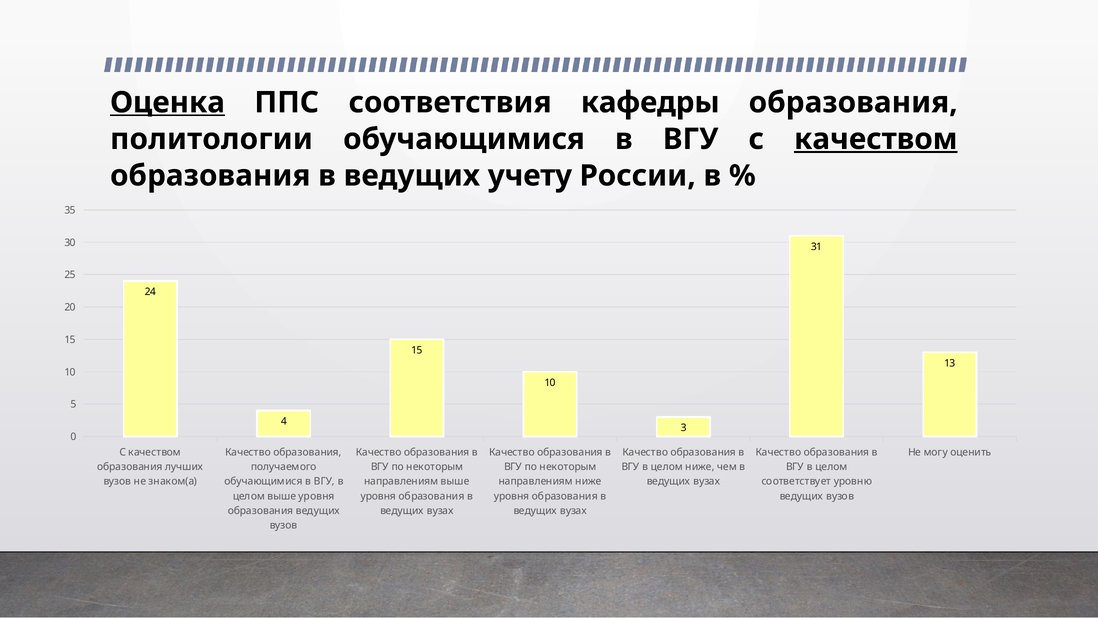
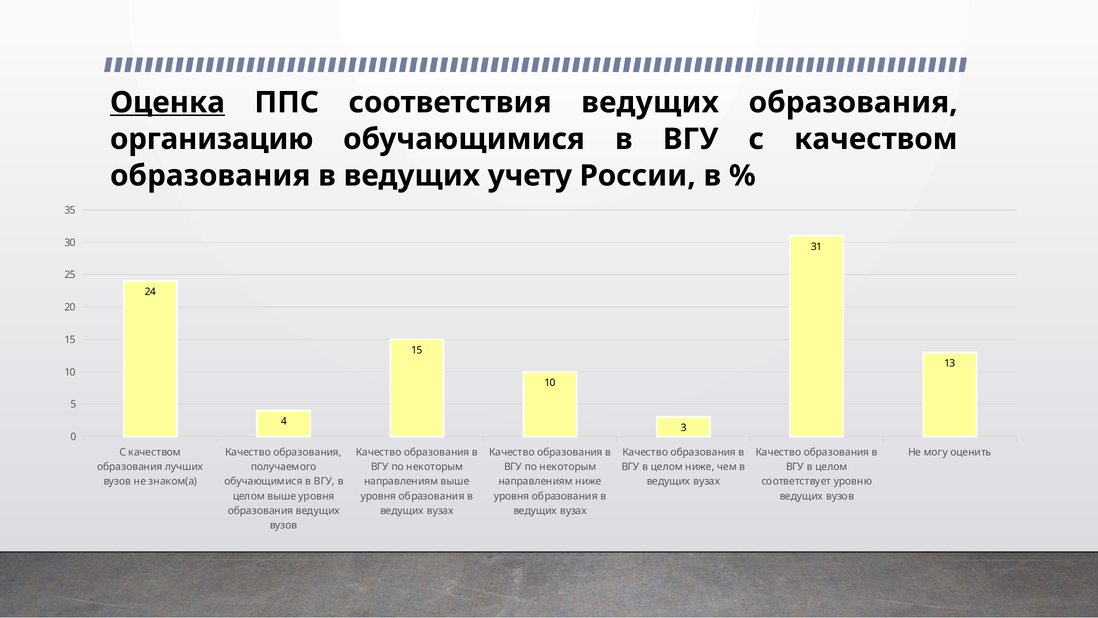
соответствия кафедры: кафедры -> ведущих (650, 102)
политологии: политологии -> организацию (212, 139)
качеством underline: present -> none (876, 139)
